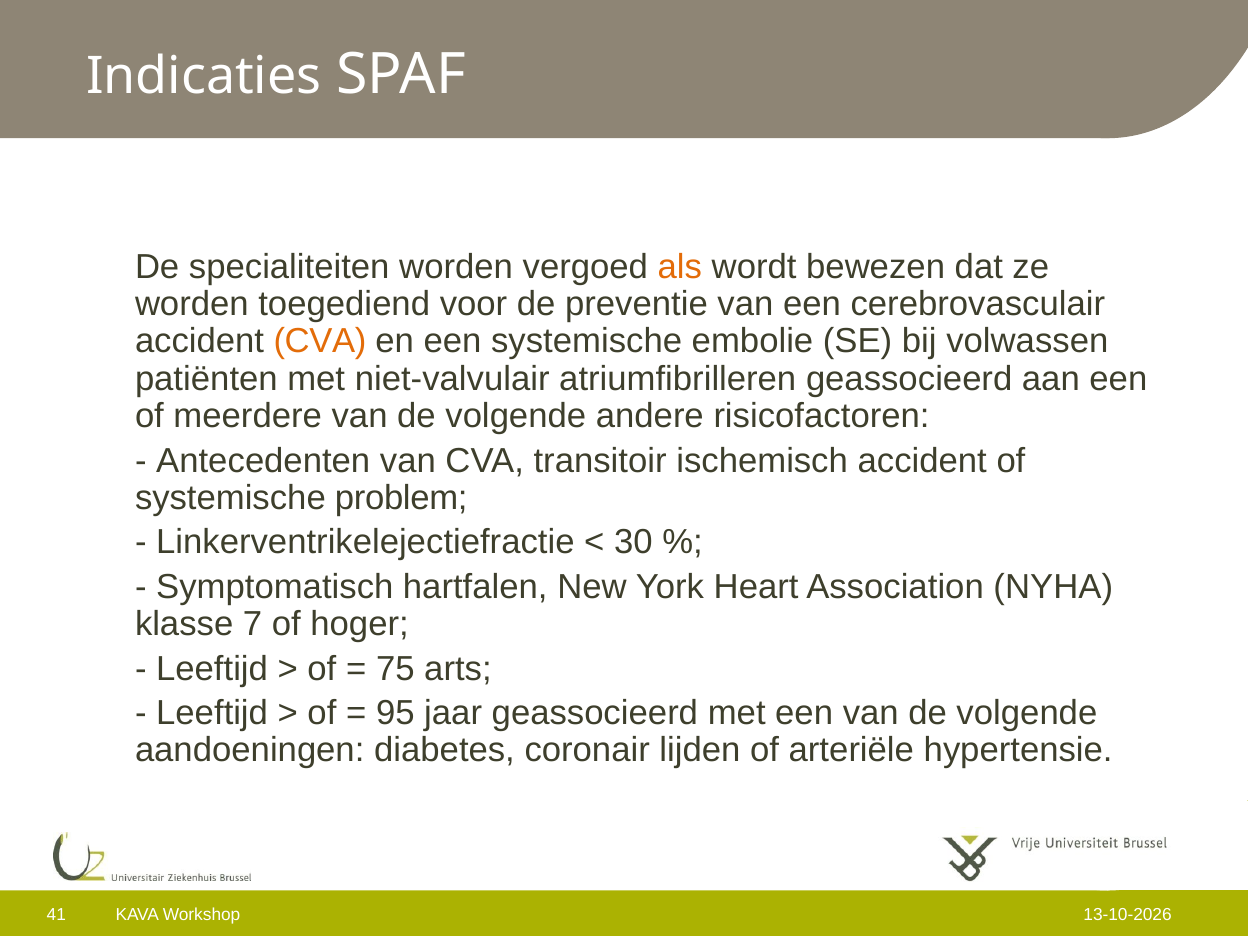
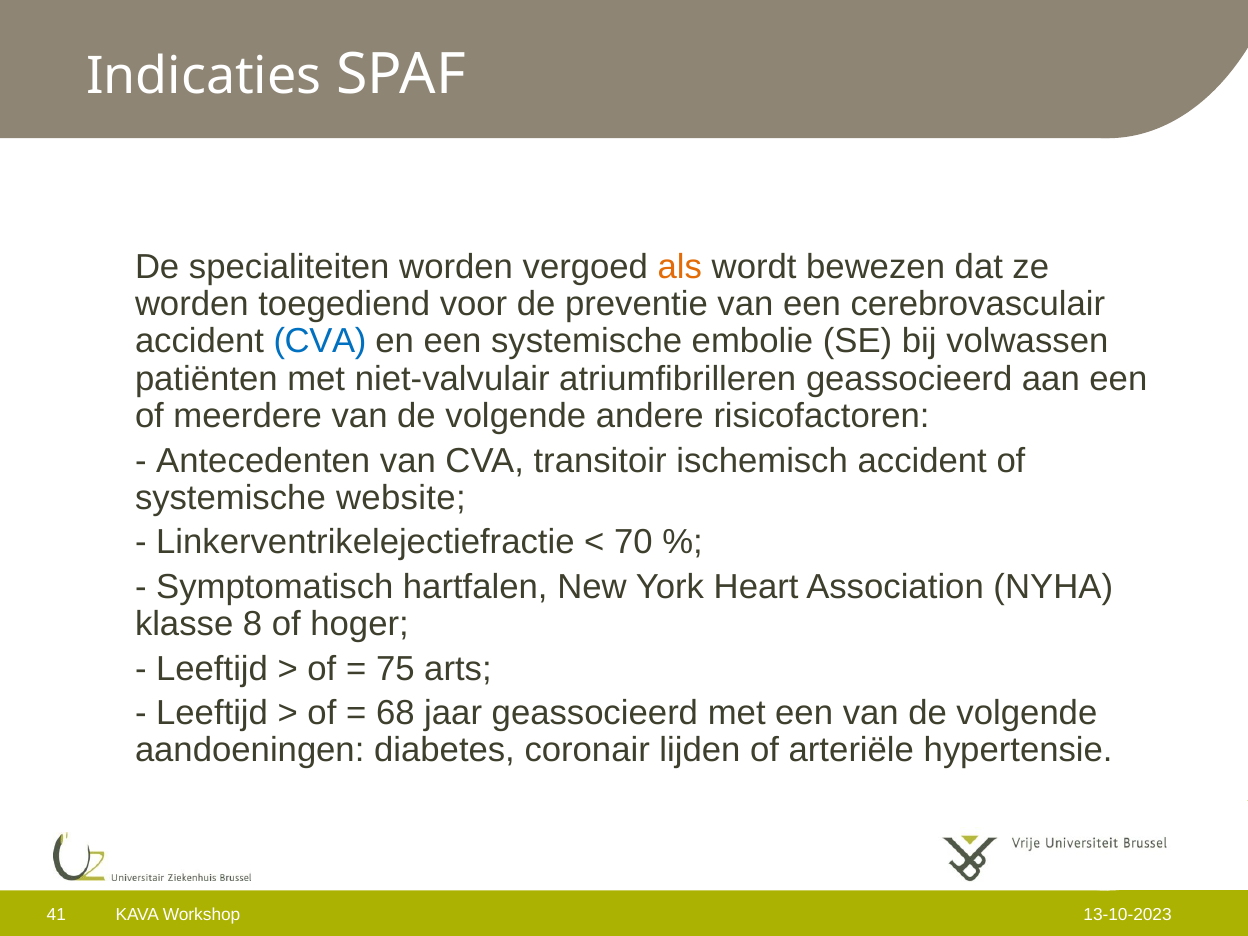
CVA colour: orange -> blue (320, 341)
problem: problem -> website (401, 498)
30: 30 -> 70 (633, 543)
7: 7 -> 8 (253, 624)
95: 95 -> 68 (395, 713)
13-10-2026: 13-10-2026 -> 13-10-2023 (1128, 914)
